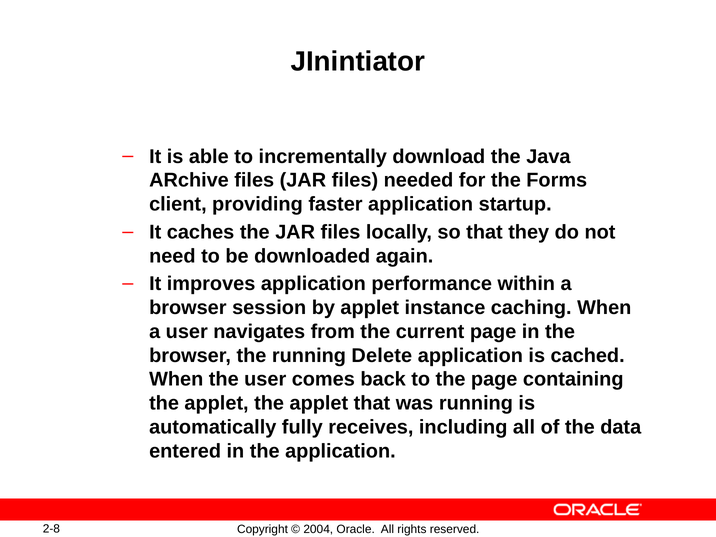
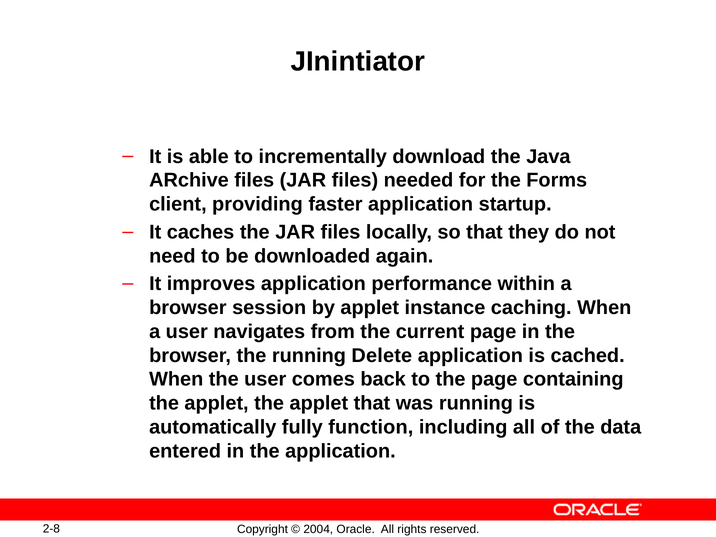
receives: receives -> function (371, 427)
